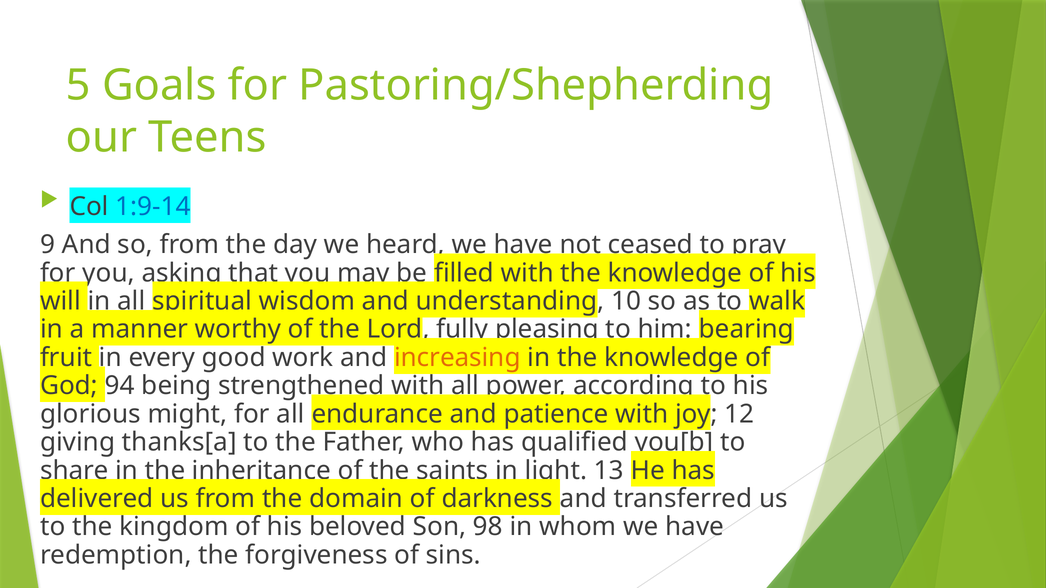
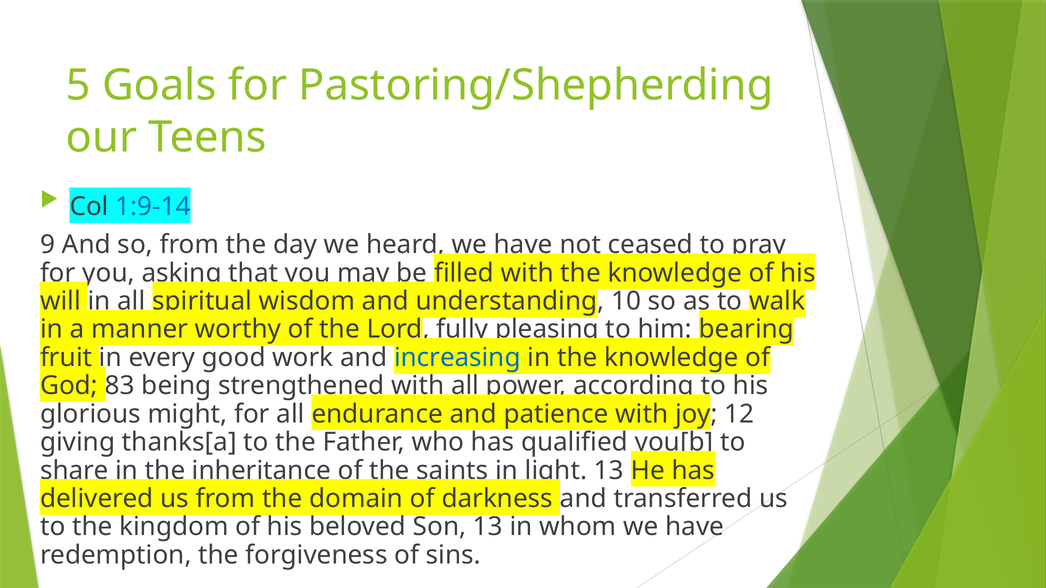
increasing colour: orange -> blue (457, 358)
94: 94 -> 83 (120, 386)
Son 98: 98 -> 13 (488, 527)
